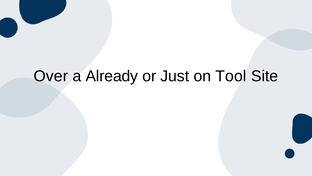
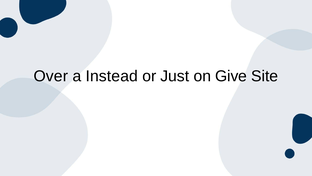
Already: Already -> Instead (112, 76)
Tool: Tool -> Give (231, 76)
